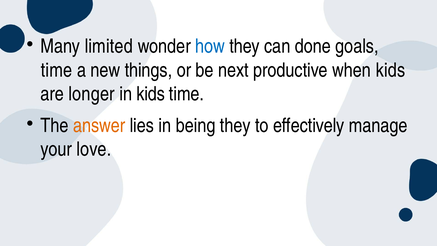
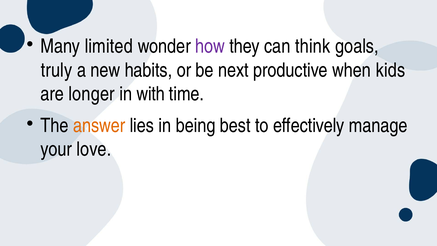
how colour: blue -> purple (210, 46)
done: done -> think (313, 46)
time: time -> truly (56, 70)
things: things -> habits (148, 70)
in kids: kids -> with (151, 94)
being they: they -> best (235, 126)
